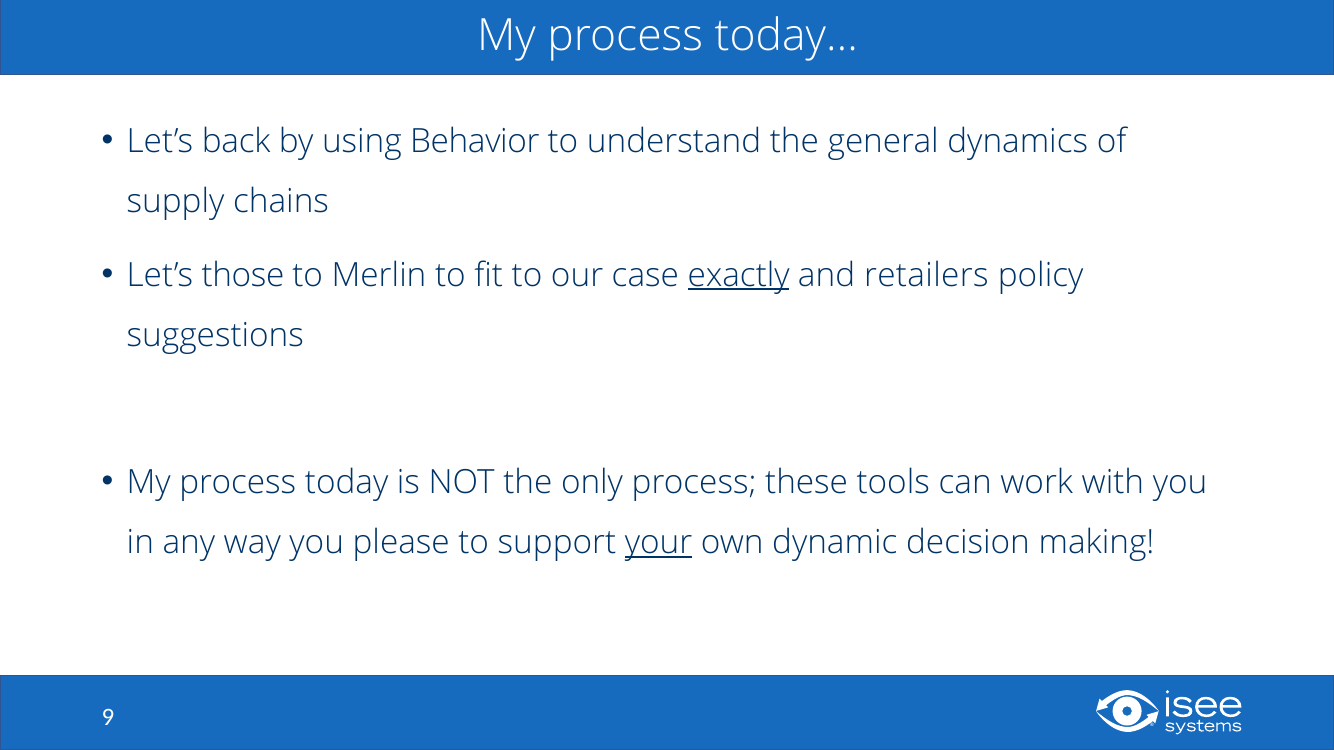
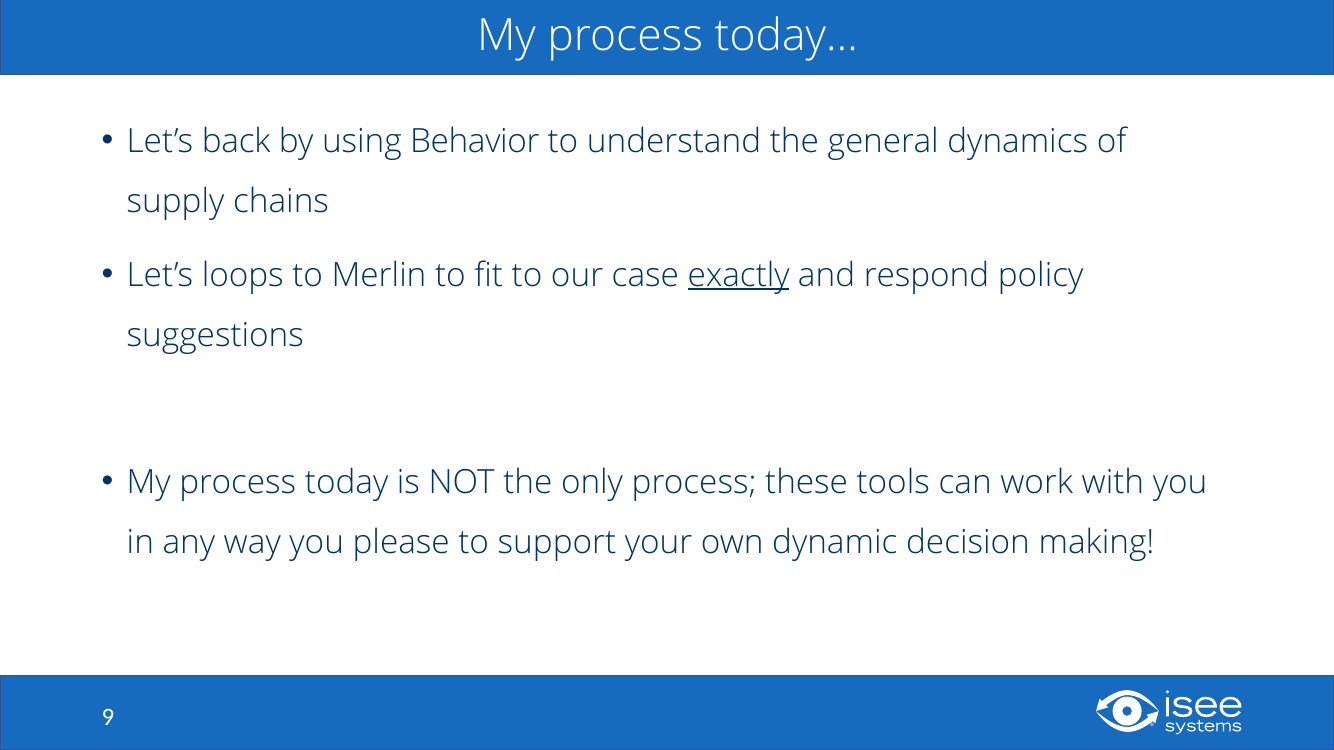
those: those -> loops (243, 275)
retailers: retailers -> respond (926, 275)
your underline: present -> none (659, 543)
